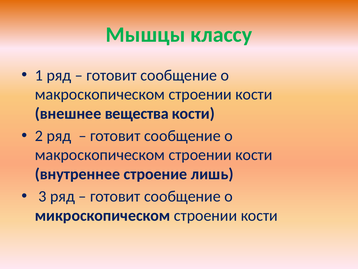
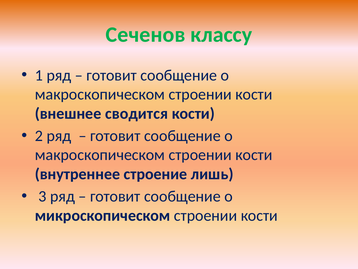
Мышцы: Мышцы -> Сеченов (146, 35)
вещества: вещества -> сводится (137, 113)
